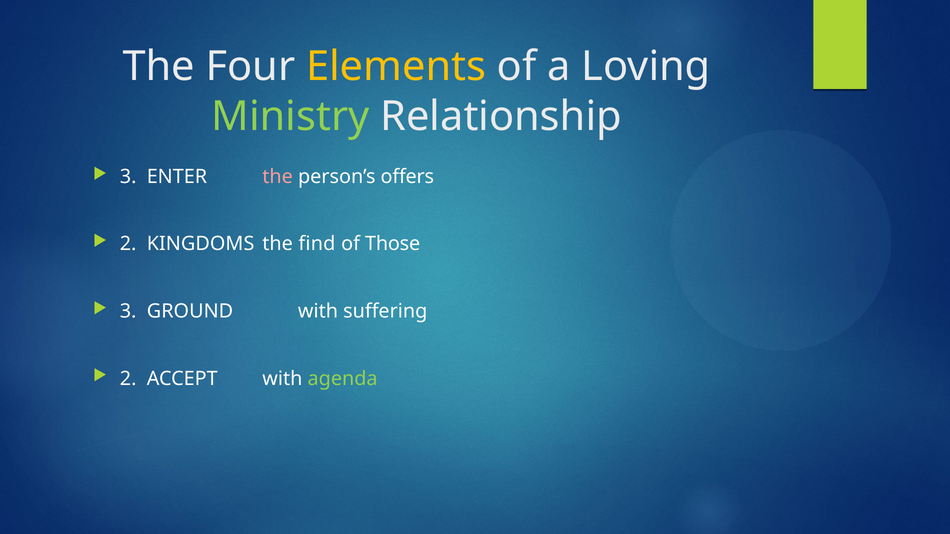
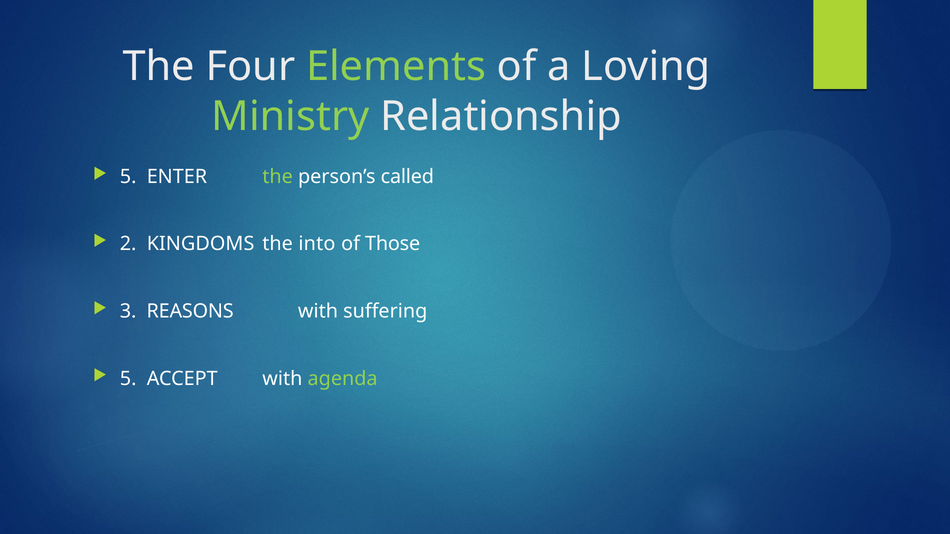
Elements colour: yellow -> light green (396, 67)
3: 3 -> 5 (128, 177)
the colour: pink -> light green (278, 177)
offers: offers -> called (407, 177)
find: find -> into (317, 244)
GROUND: GROUND -> REASONS (190, 311)
2: 2 -> 5 (128, 379)
